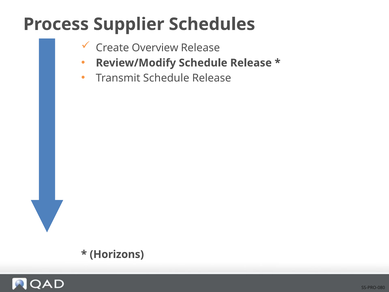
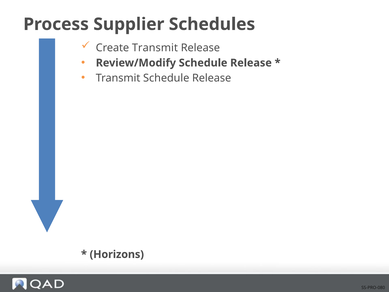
Create Overview: Overview -> Transmit (155, 48)
